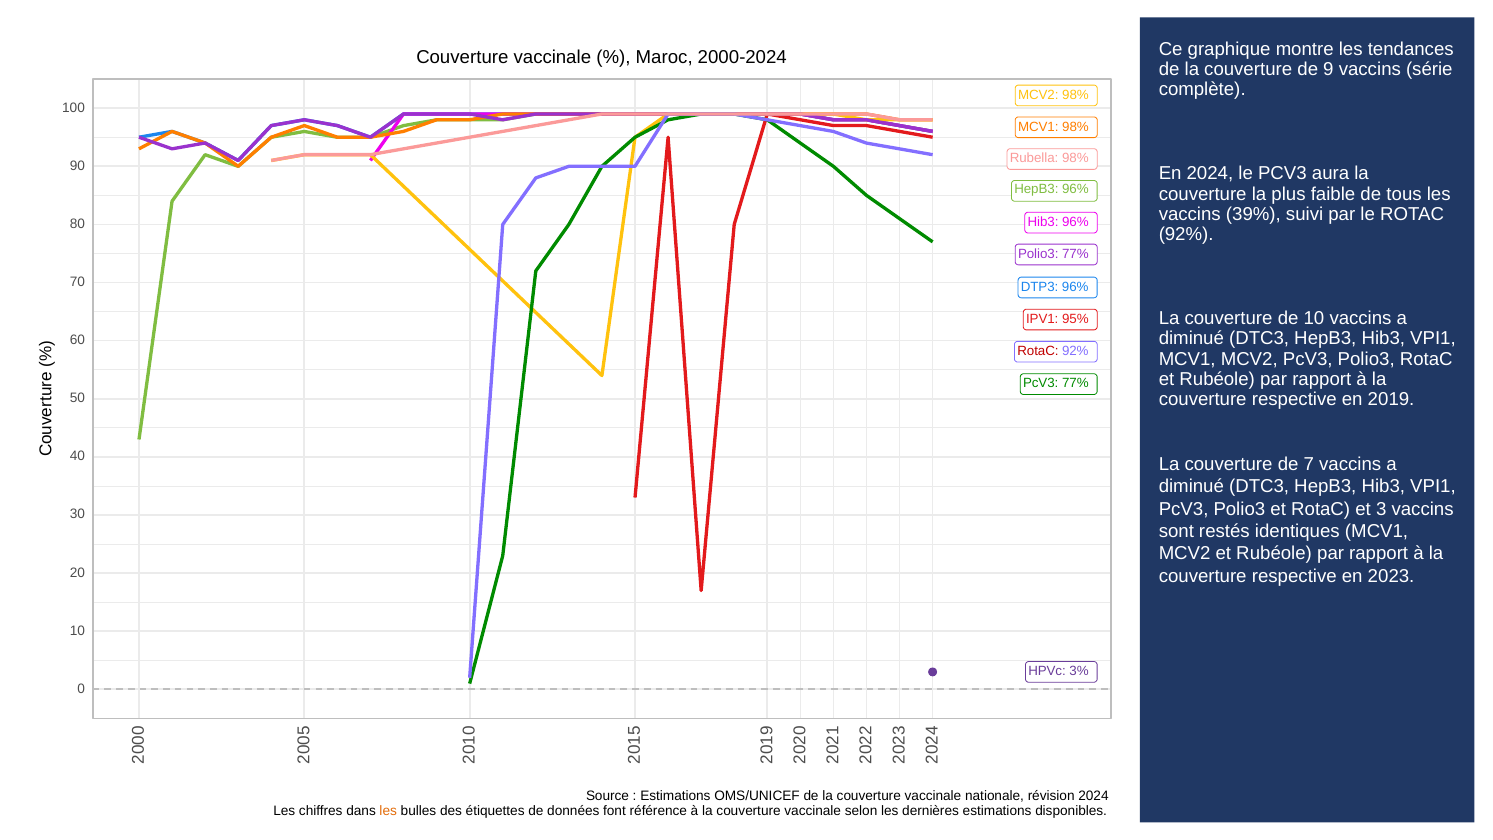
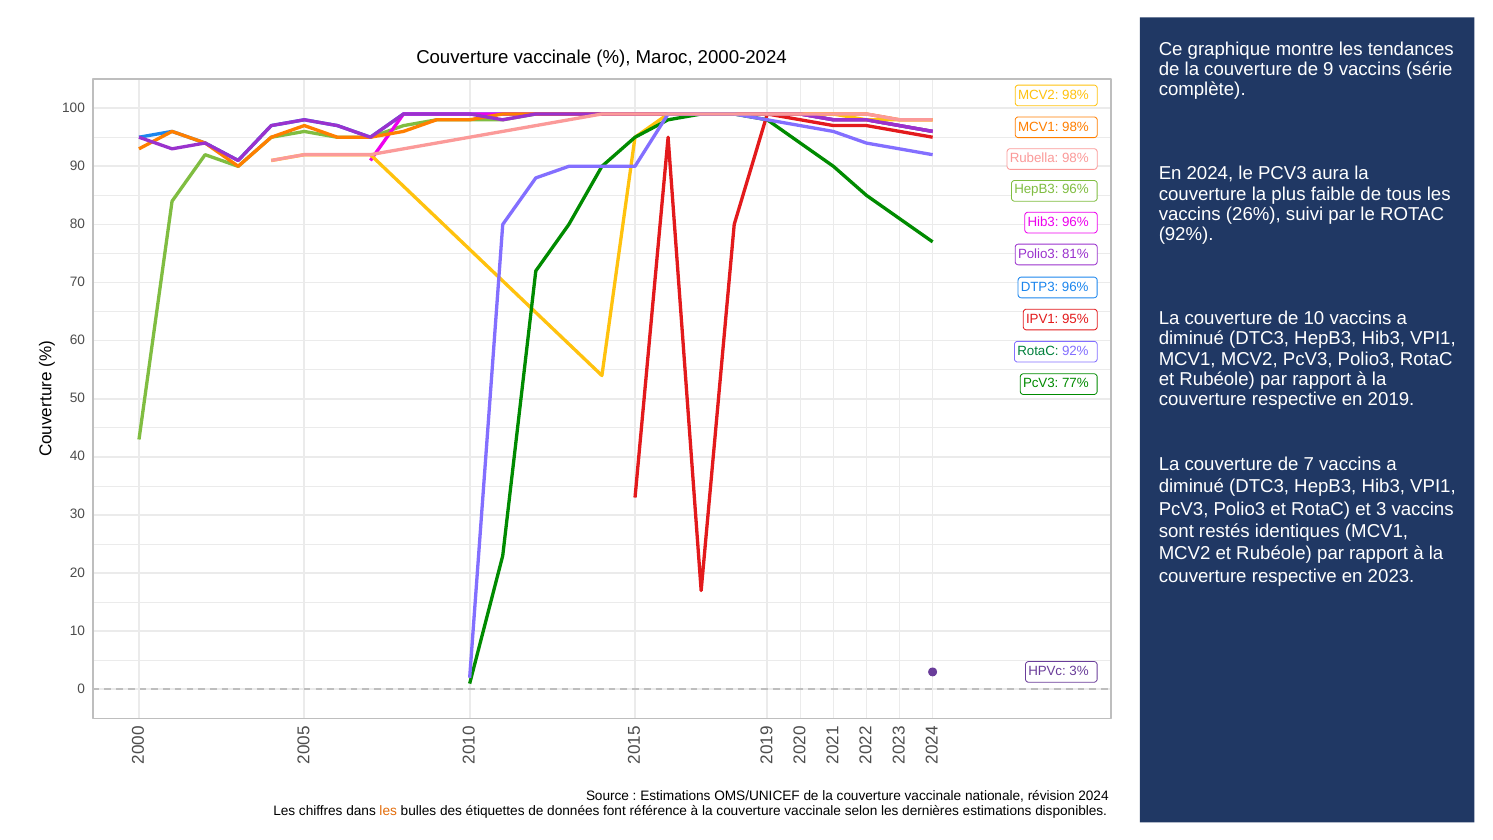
39%: 39% -> 26% (1253, 214)
Polio3 77%: 77% -> 81% (1075, 254)
RotaC colour: red -> green (1038, 351)
